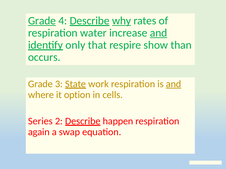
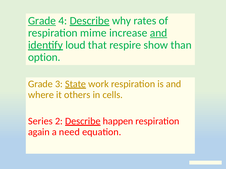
why underline: present -> none (122, 21)
water: water -> mime (93, 33)
only: only -> loud (76, 45)
occurs: occurs -> option (44, 57)
and underline: present -> none (174, 84)
option: option -> others (77, 95)
swap: swap -> need (69, 132)
